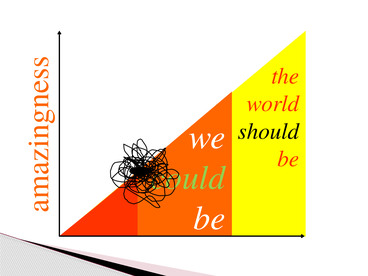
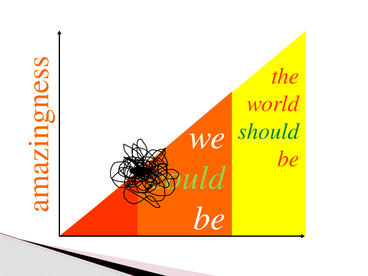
should colour: black -> green (269, 131)
